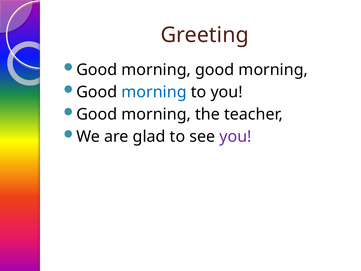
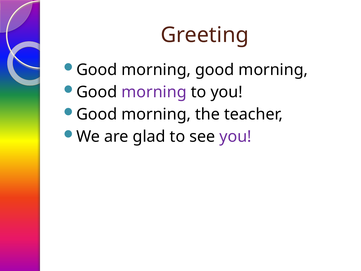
morning colour: blue -> purple (154, 92)
